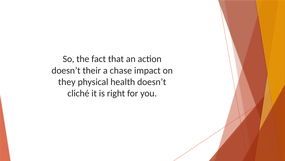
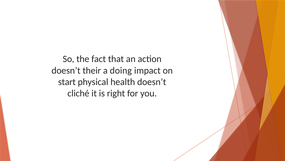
chase: chase -> doing (121, 70)
they: they -> start (67, 82)
